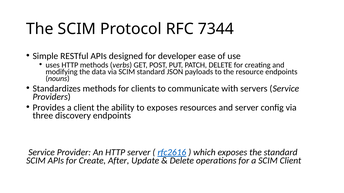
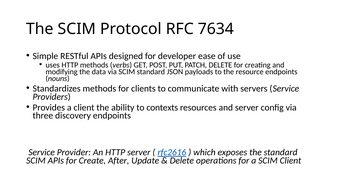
7344: 7344 -> 7634 (216, 29)
to exposes: exposes -> contexts (162, 108)
